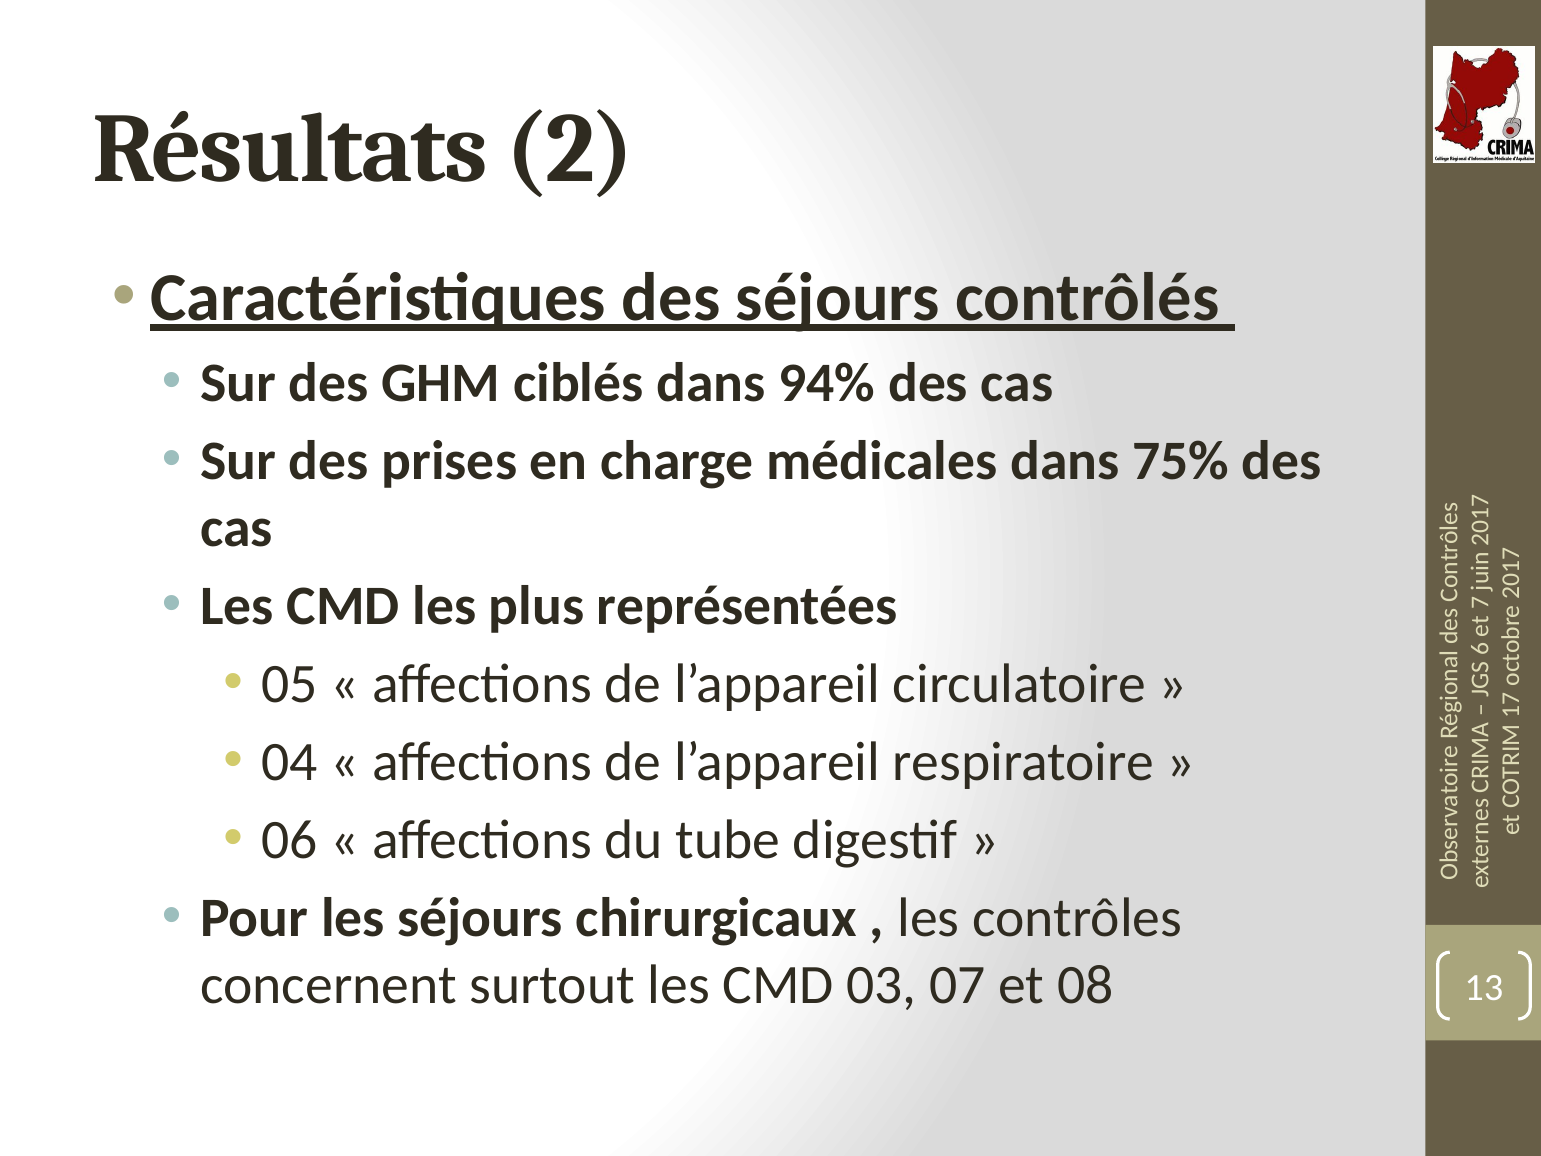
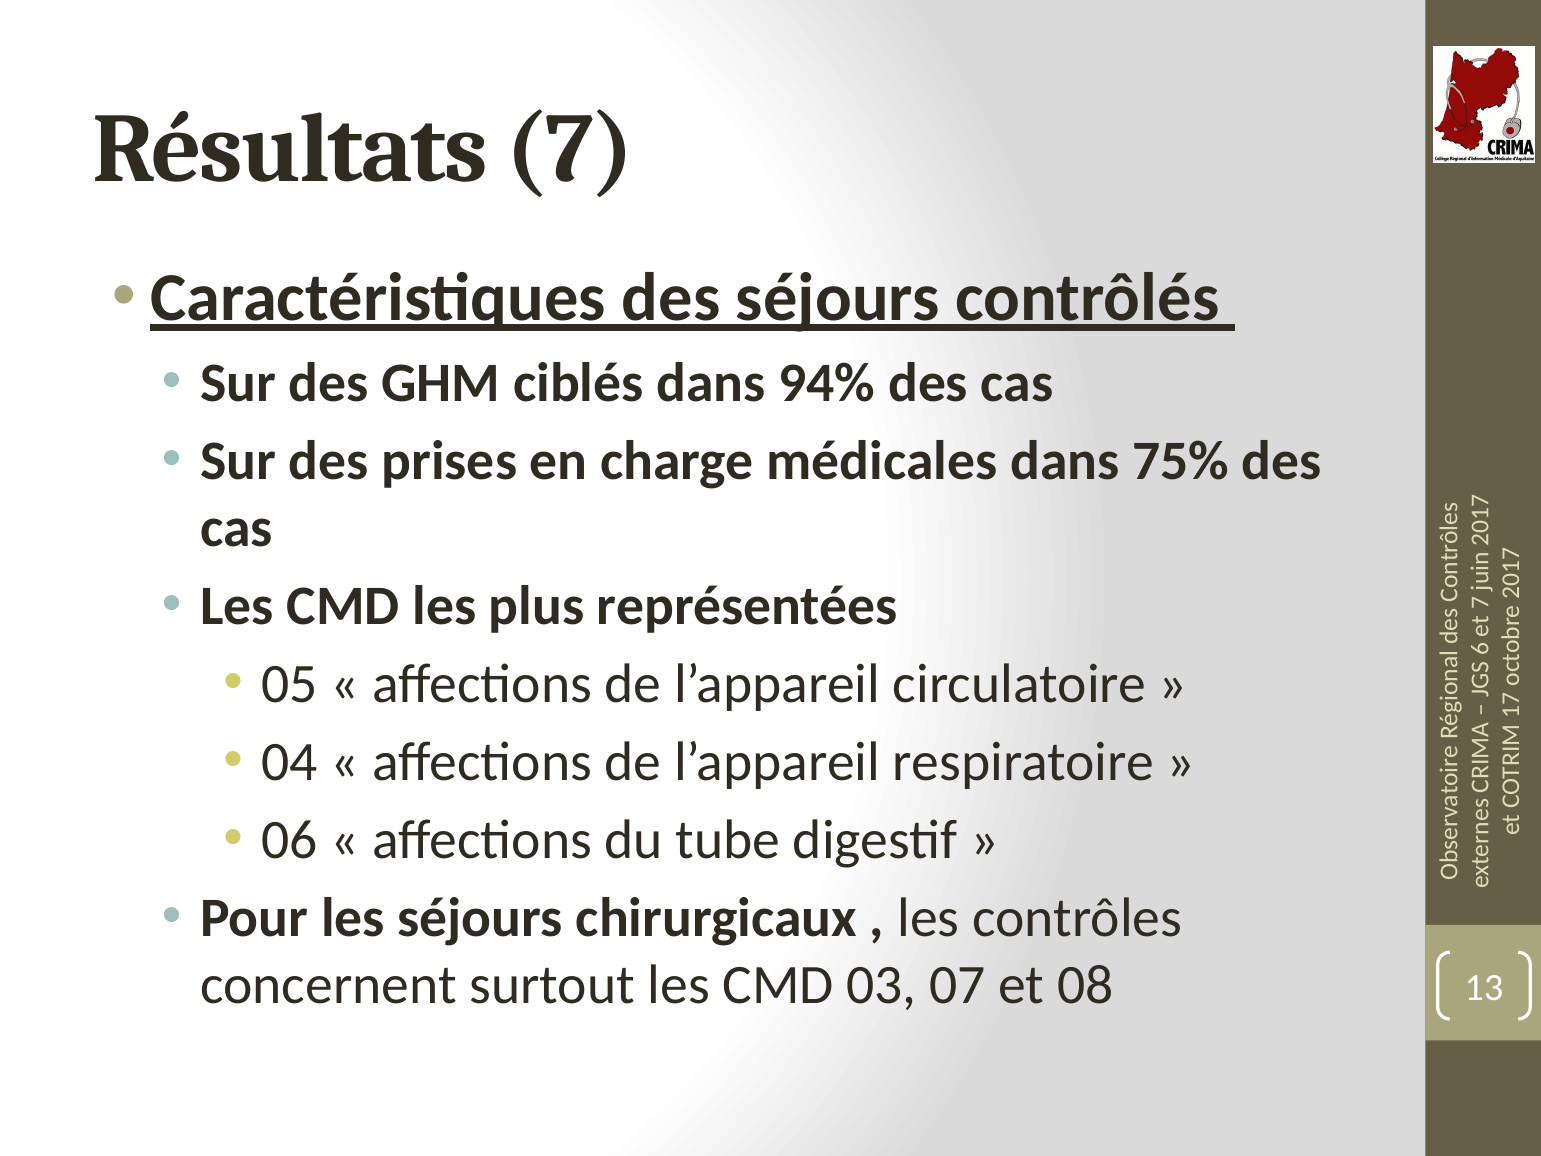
Résultats 2: 2 -> 7 (570, 149)
